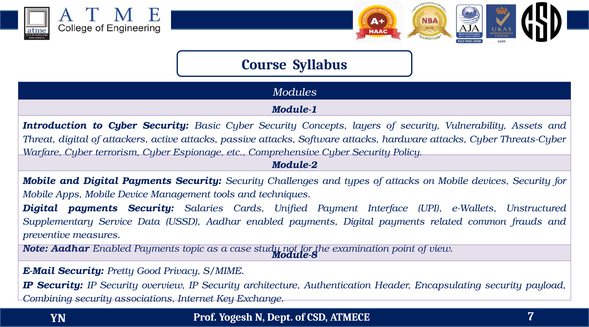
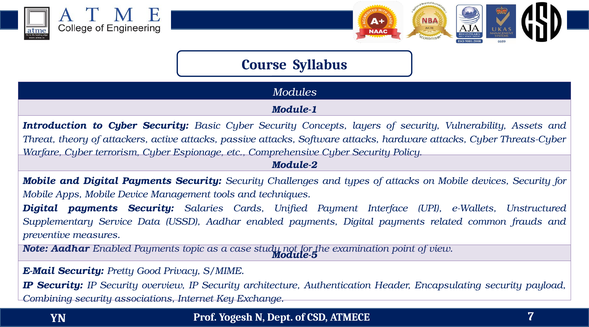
Threat digital: digital -> theory (73, 139)
Module-8: Module-8 -> Module-5 (295, 255)
